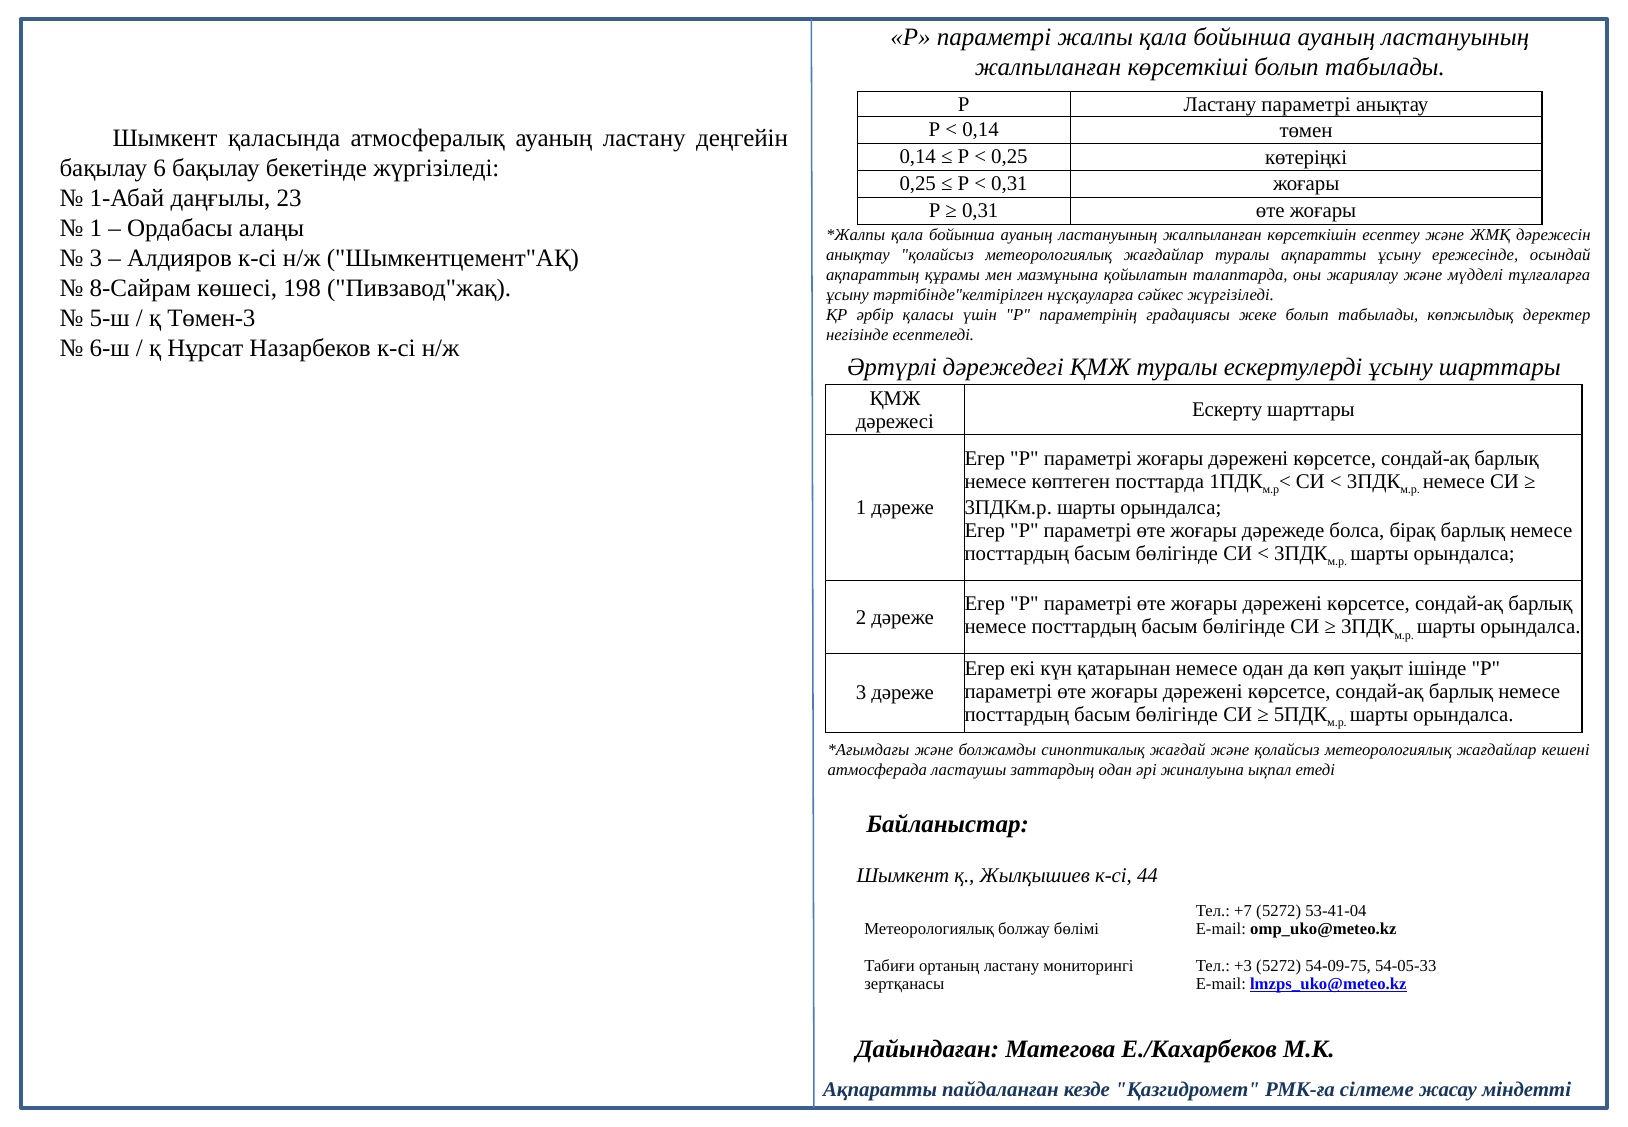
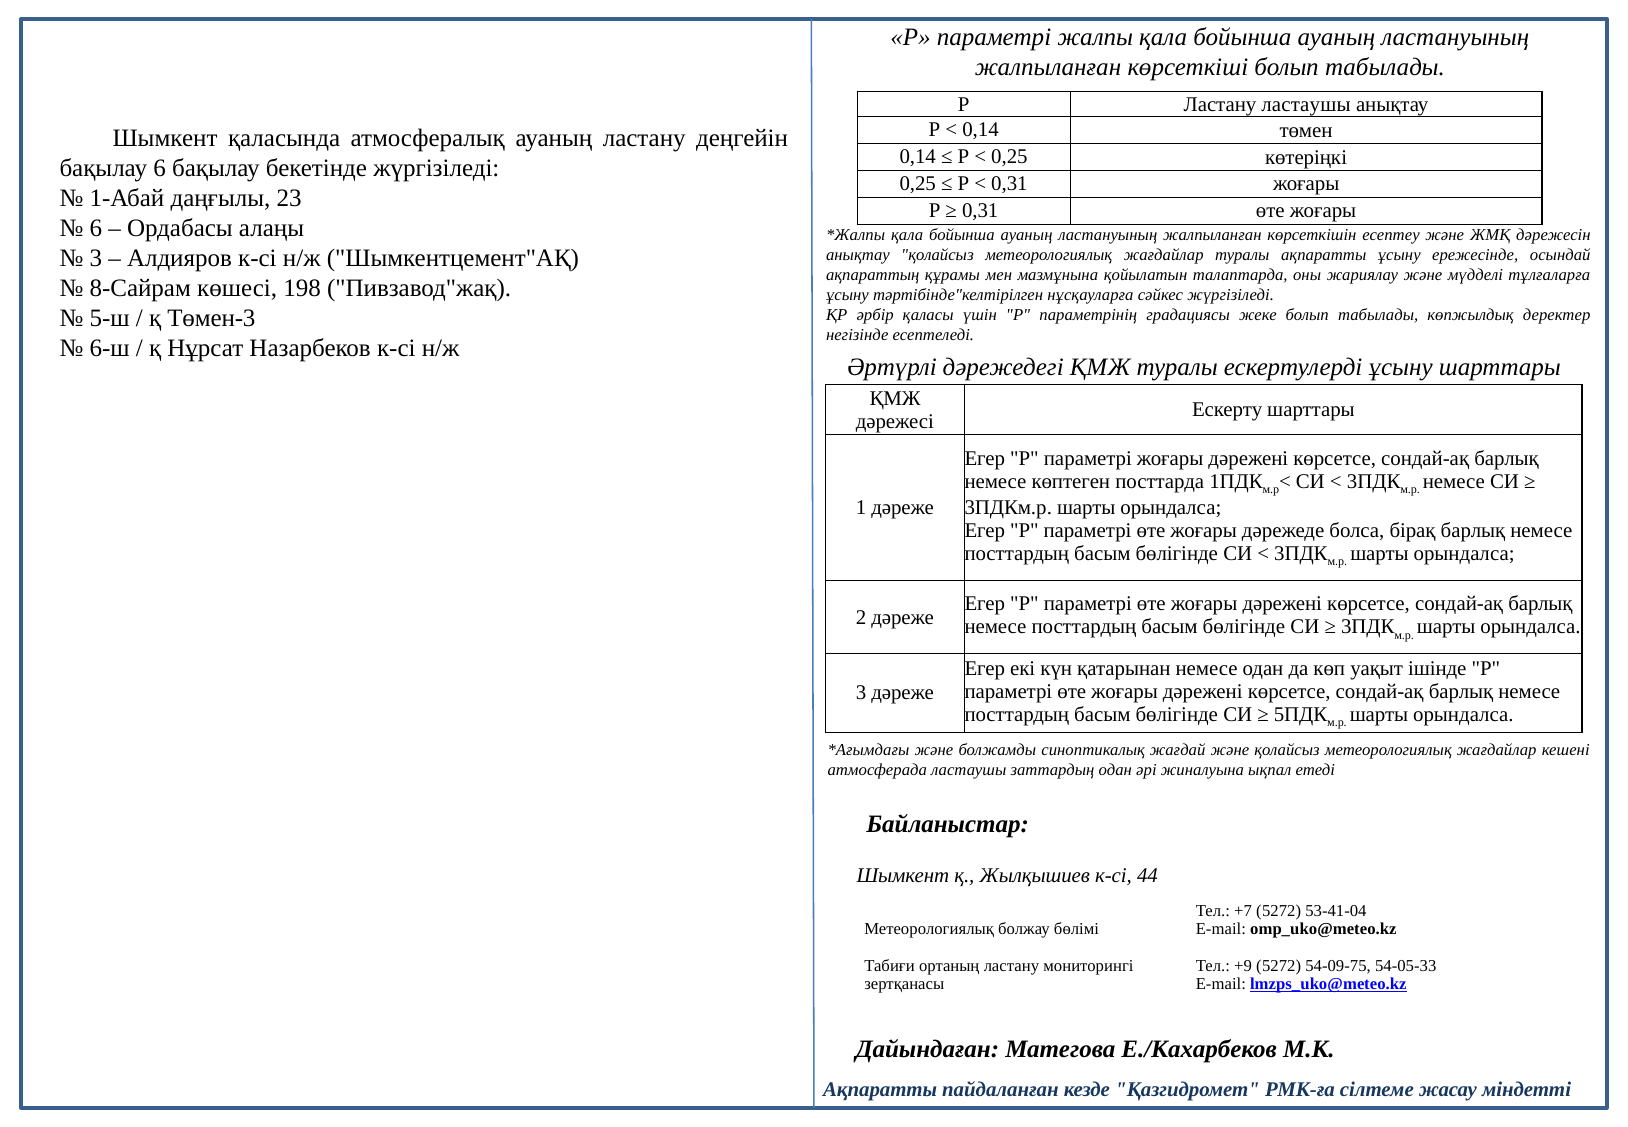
Ластану параметрі: параметрі -> ластаушы (1306, 104)
1: 1 -> 6 (96, 228)
+3: +3 -> +9 (1243, 966)
